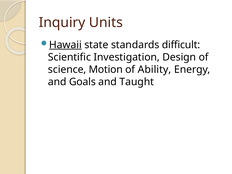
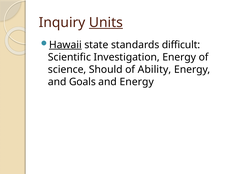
Units underline: none -> present (106, 22)
Investigation Design: Design -> Energy (179, 57)
Motion: Motion -> Should (106, 70)
and Taught: Taught -> Energy (137, 82)
